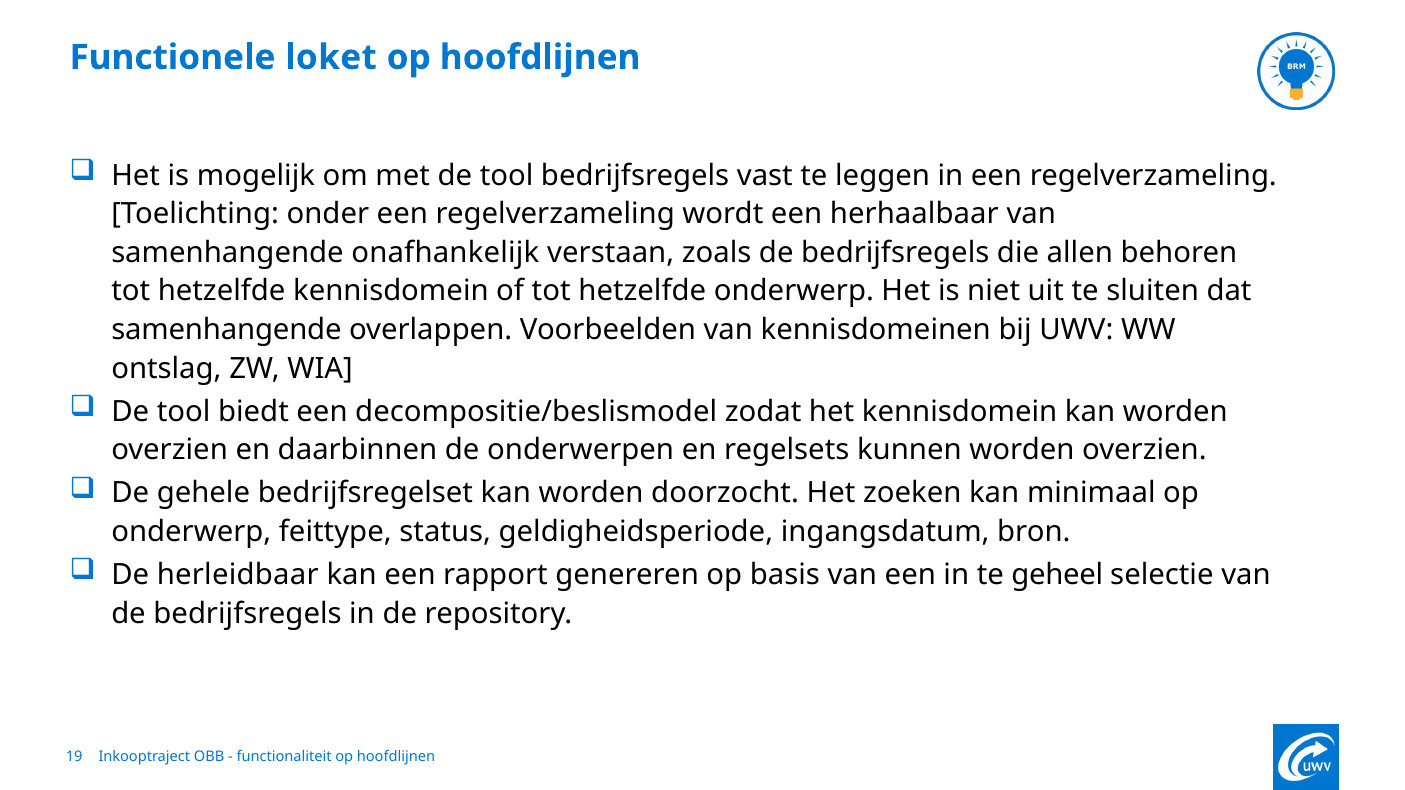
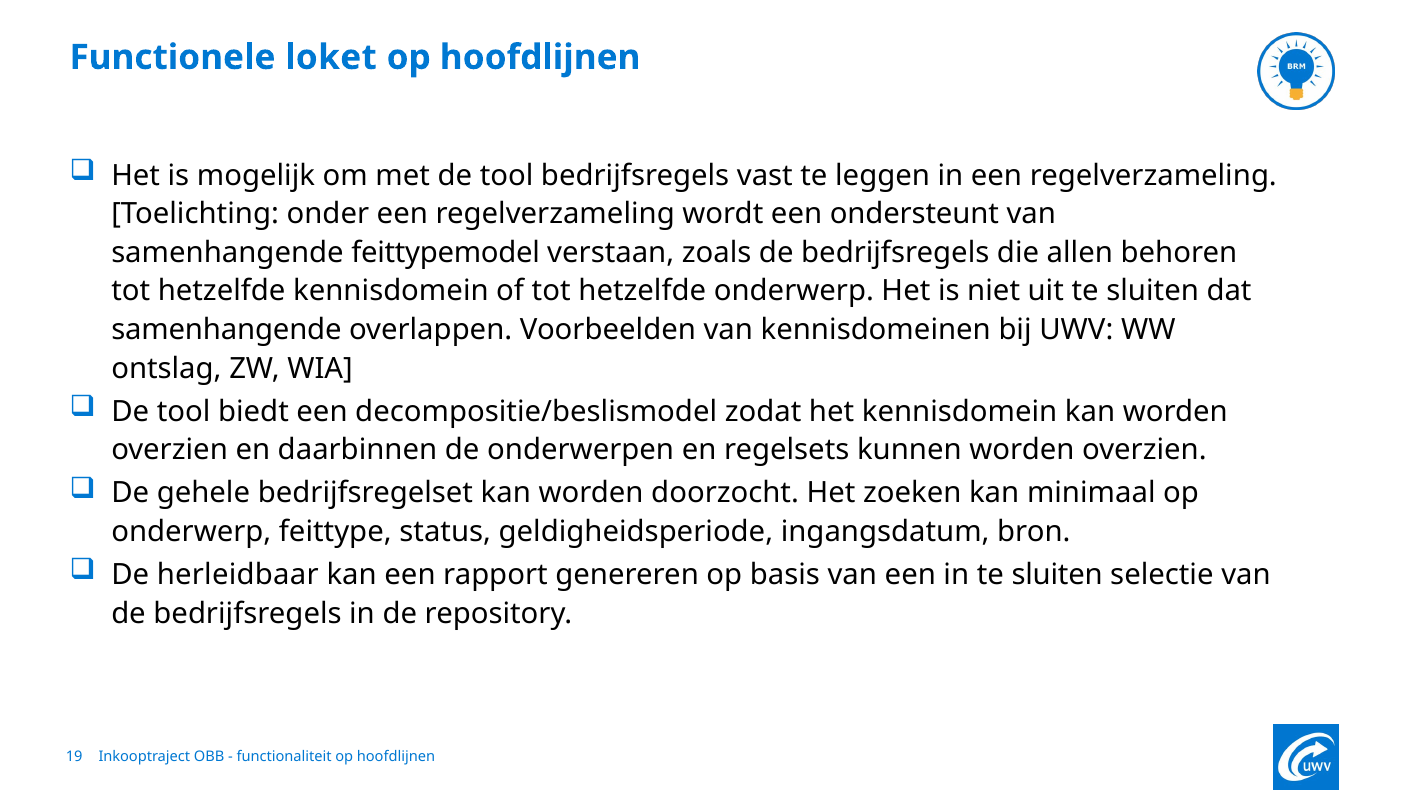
herhaalbaar: herhaalbaar -> ondersteunt (914, 214)
onafhankelijk: onafhankelijk -> feittypemodel (446, 253)
in te geheel: geheel -> sluiten (1057, 575)
